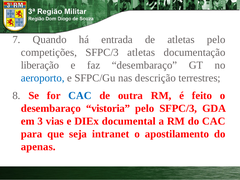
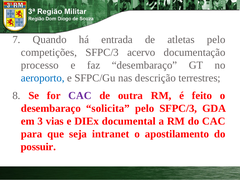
SFPC/3 atletas: atletas -> acervo (141, 52)
liberação: liberação -> processo (40, 65)
CAC colour: blue -> purple (80, 95)
vistoria: vistoria -> solicita (108, 108)
apenas: apenas -> possuir (38, 147)
